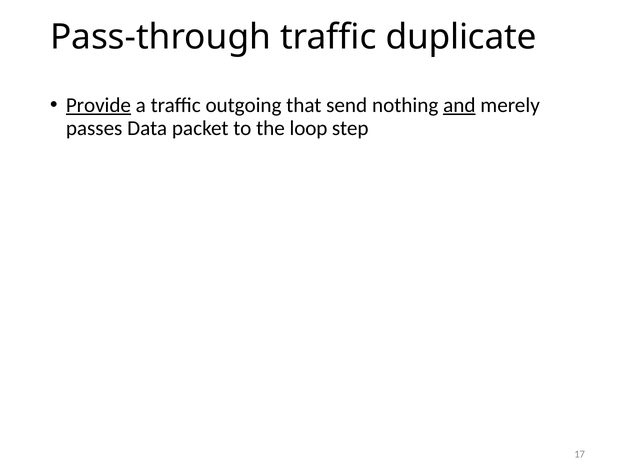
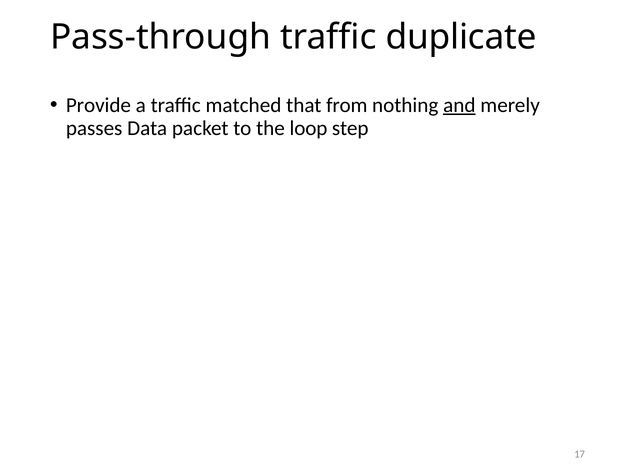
Provide underline: present -> none (98, 105)
outgoing: outgoing -> matched (243, 105)
send: send -> from (347, 105)
